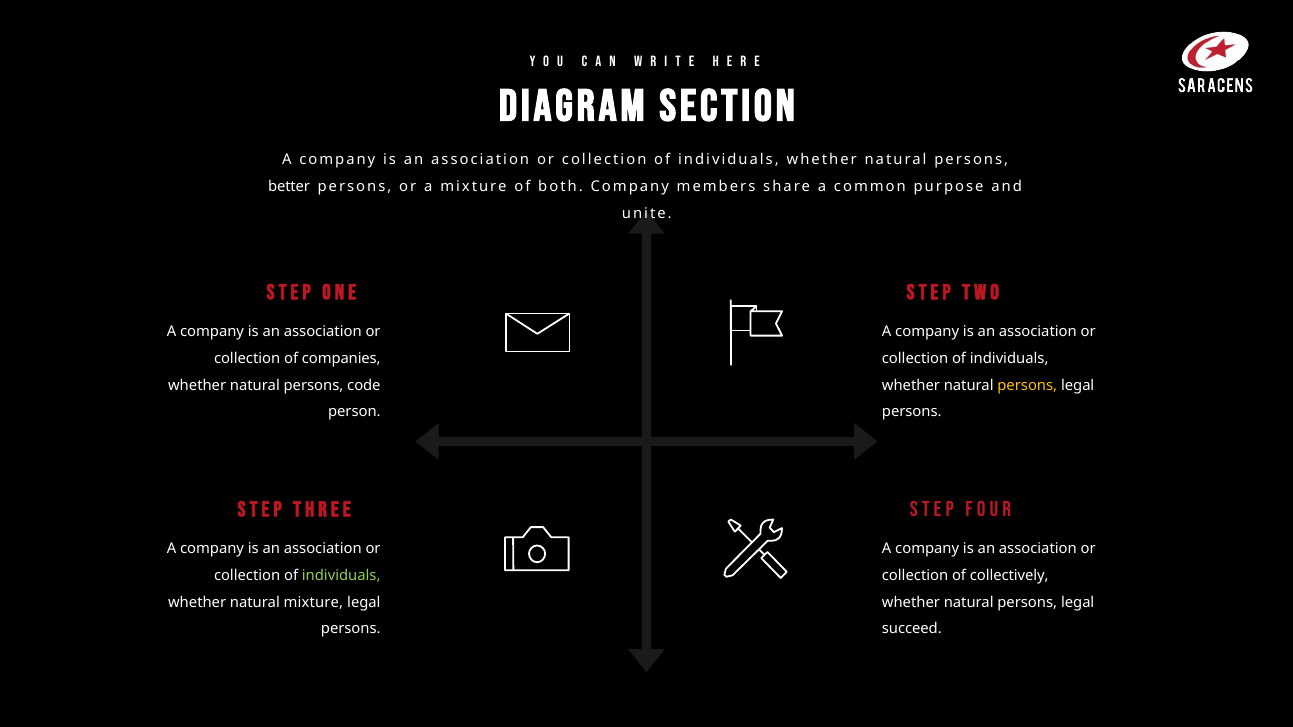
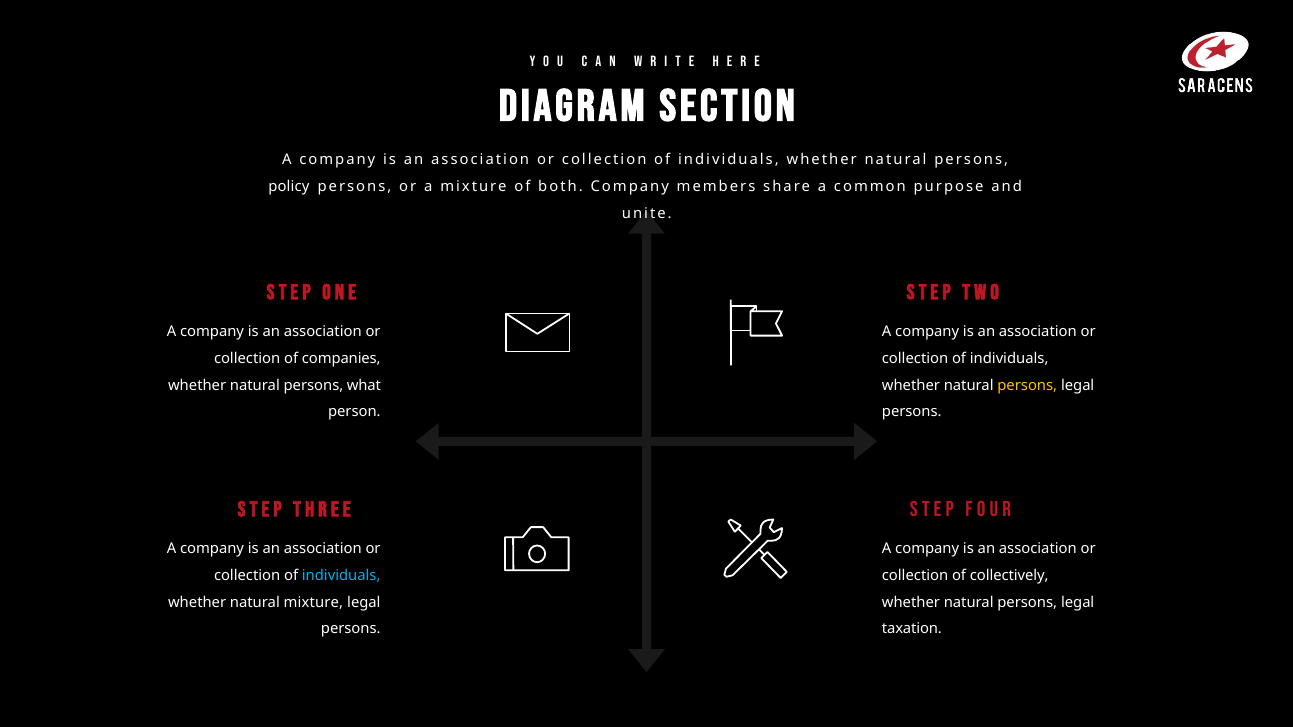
better: better -> policy (289, 187)
code: code -> what (364, 385)
individuals colour: light green -> light blue (341, 576)
succeed: succeed -> taxation (912, 629)
